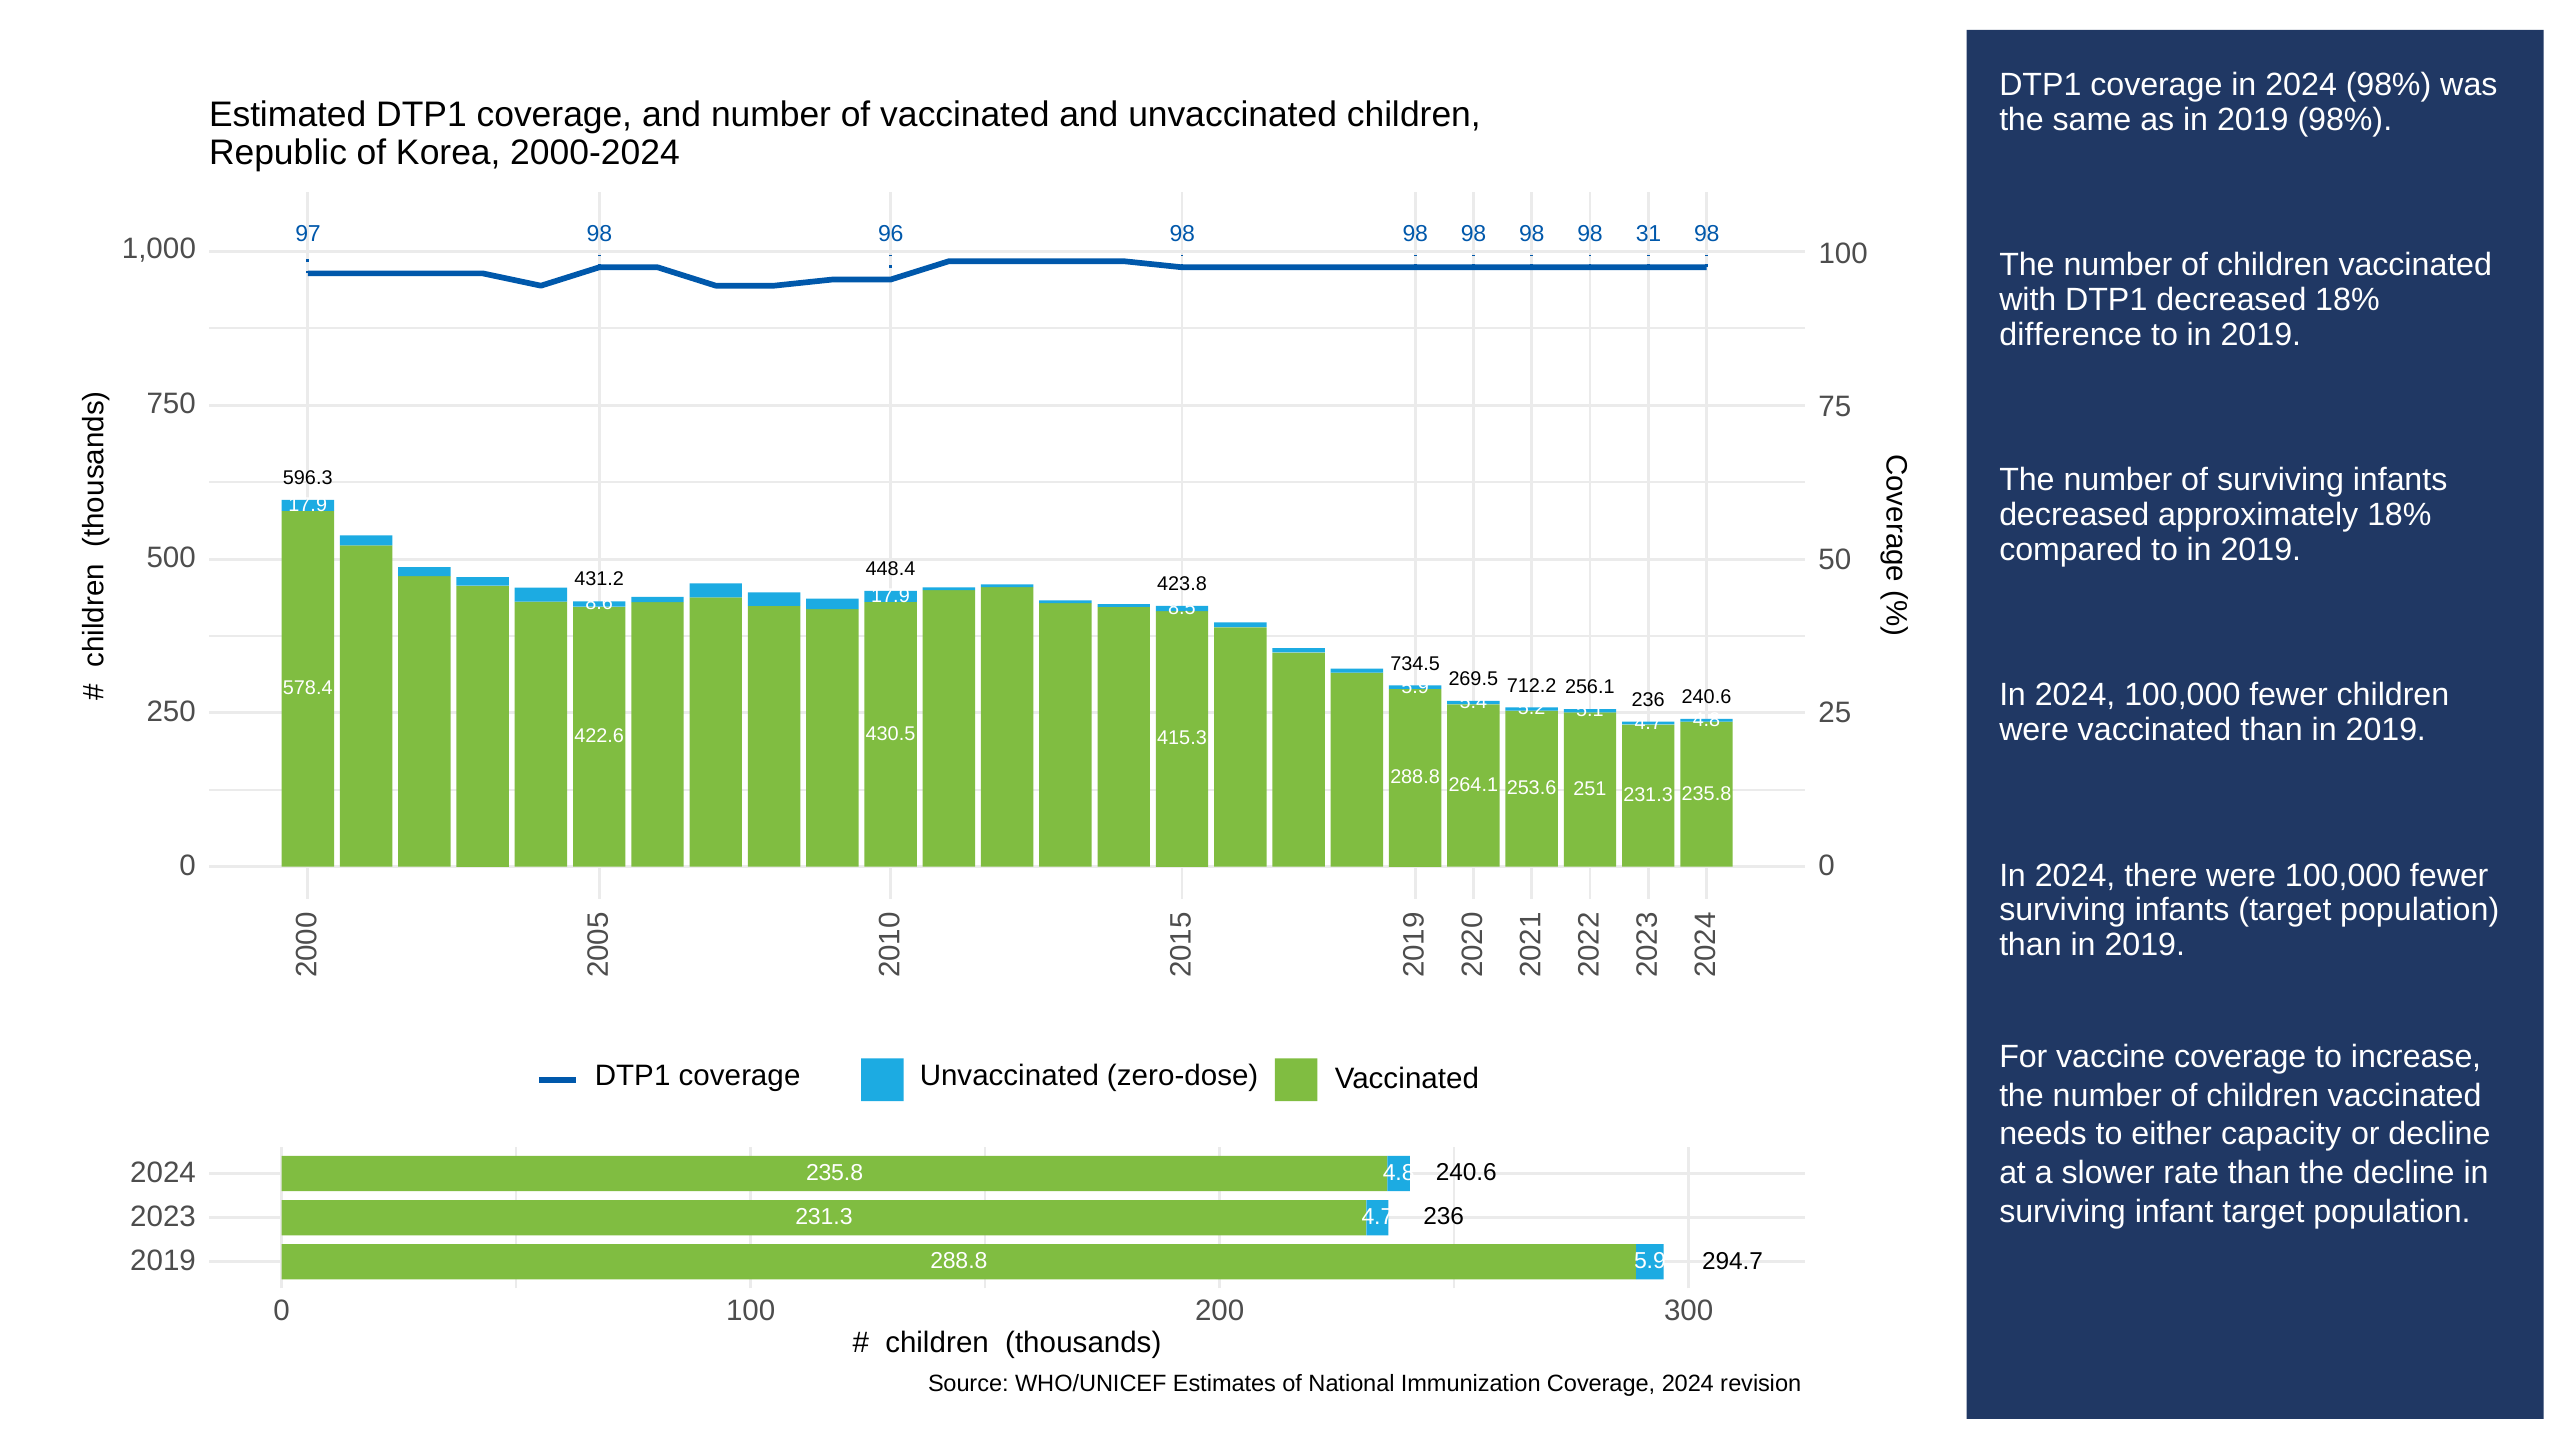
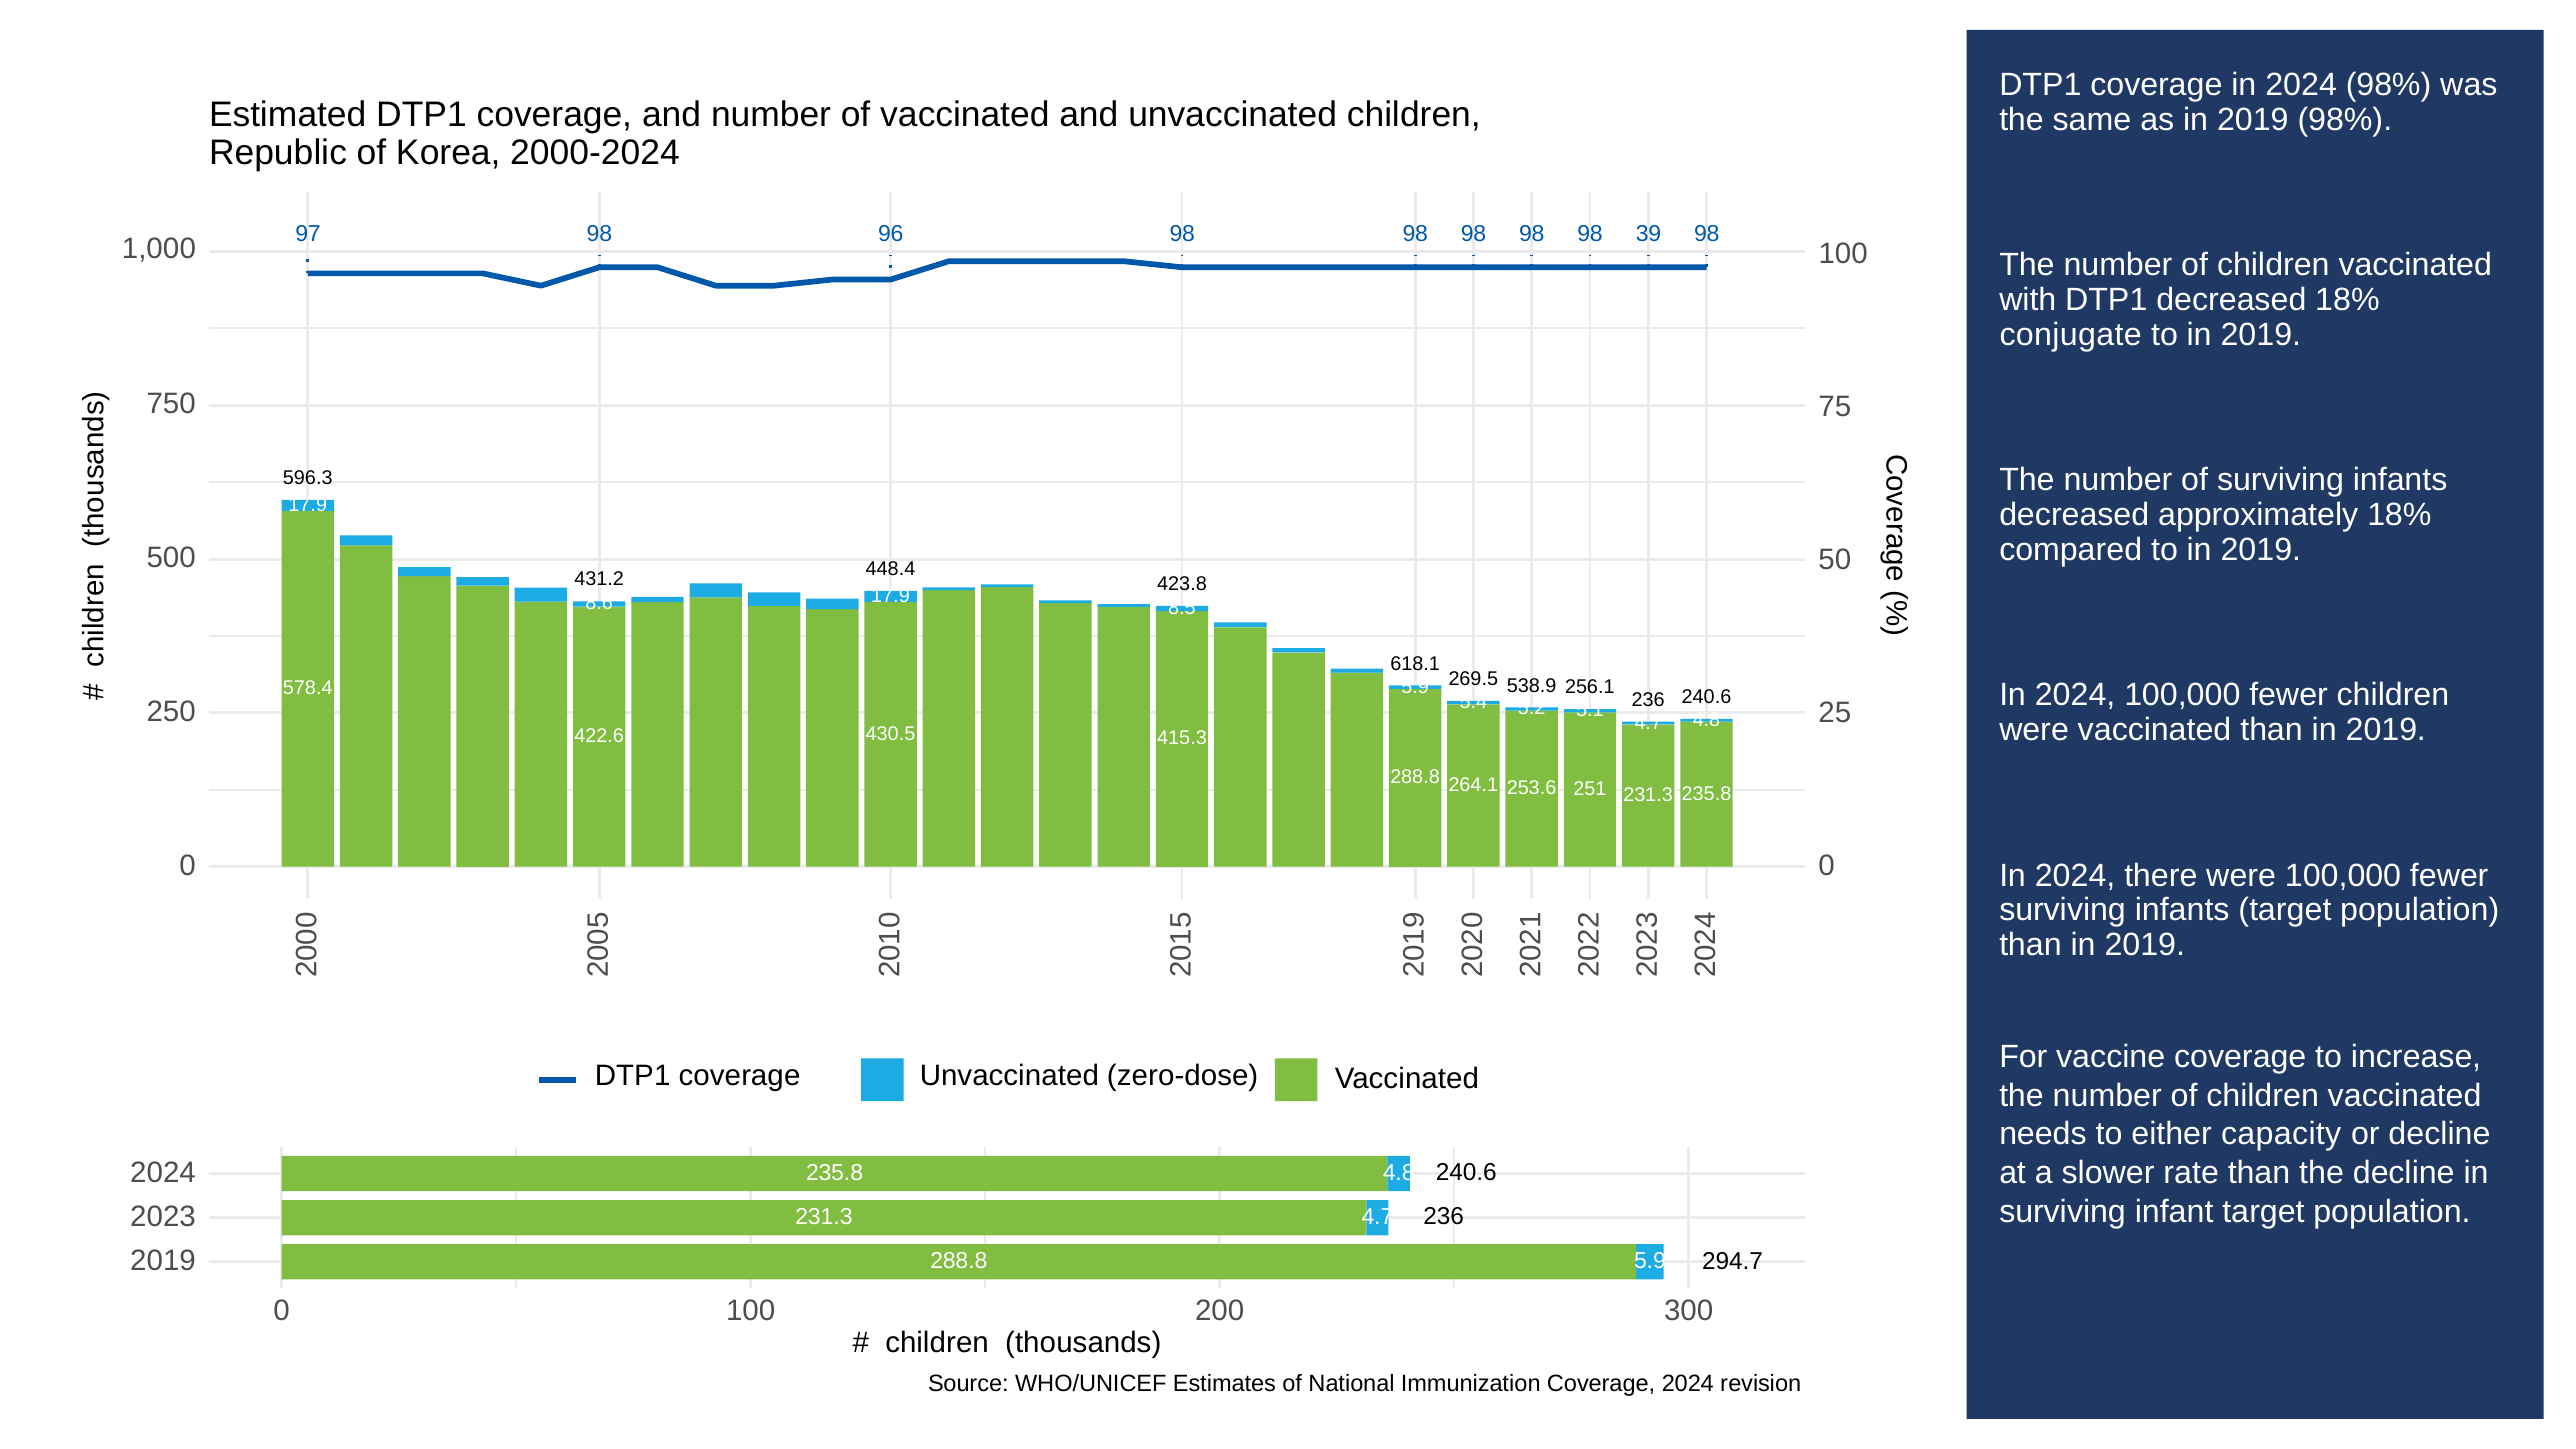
31: 31 -> 39 (1649, 234)
difference: difference -> conjugate (2071, 335)
734.5: 734.5 -> 618.1 (1415, 663)
712.2: 712.2 -> 538.9 (1532, 686)
